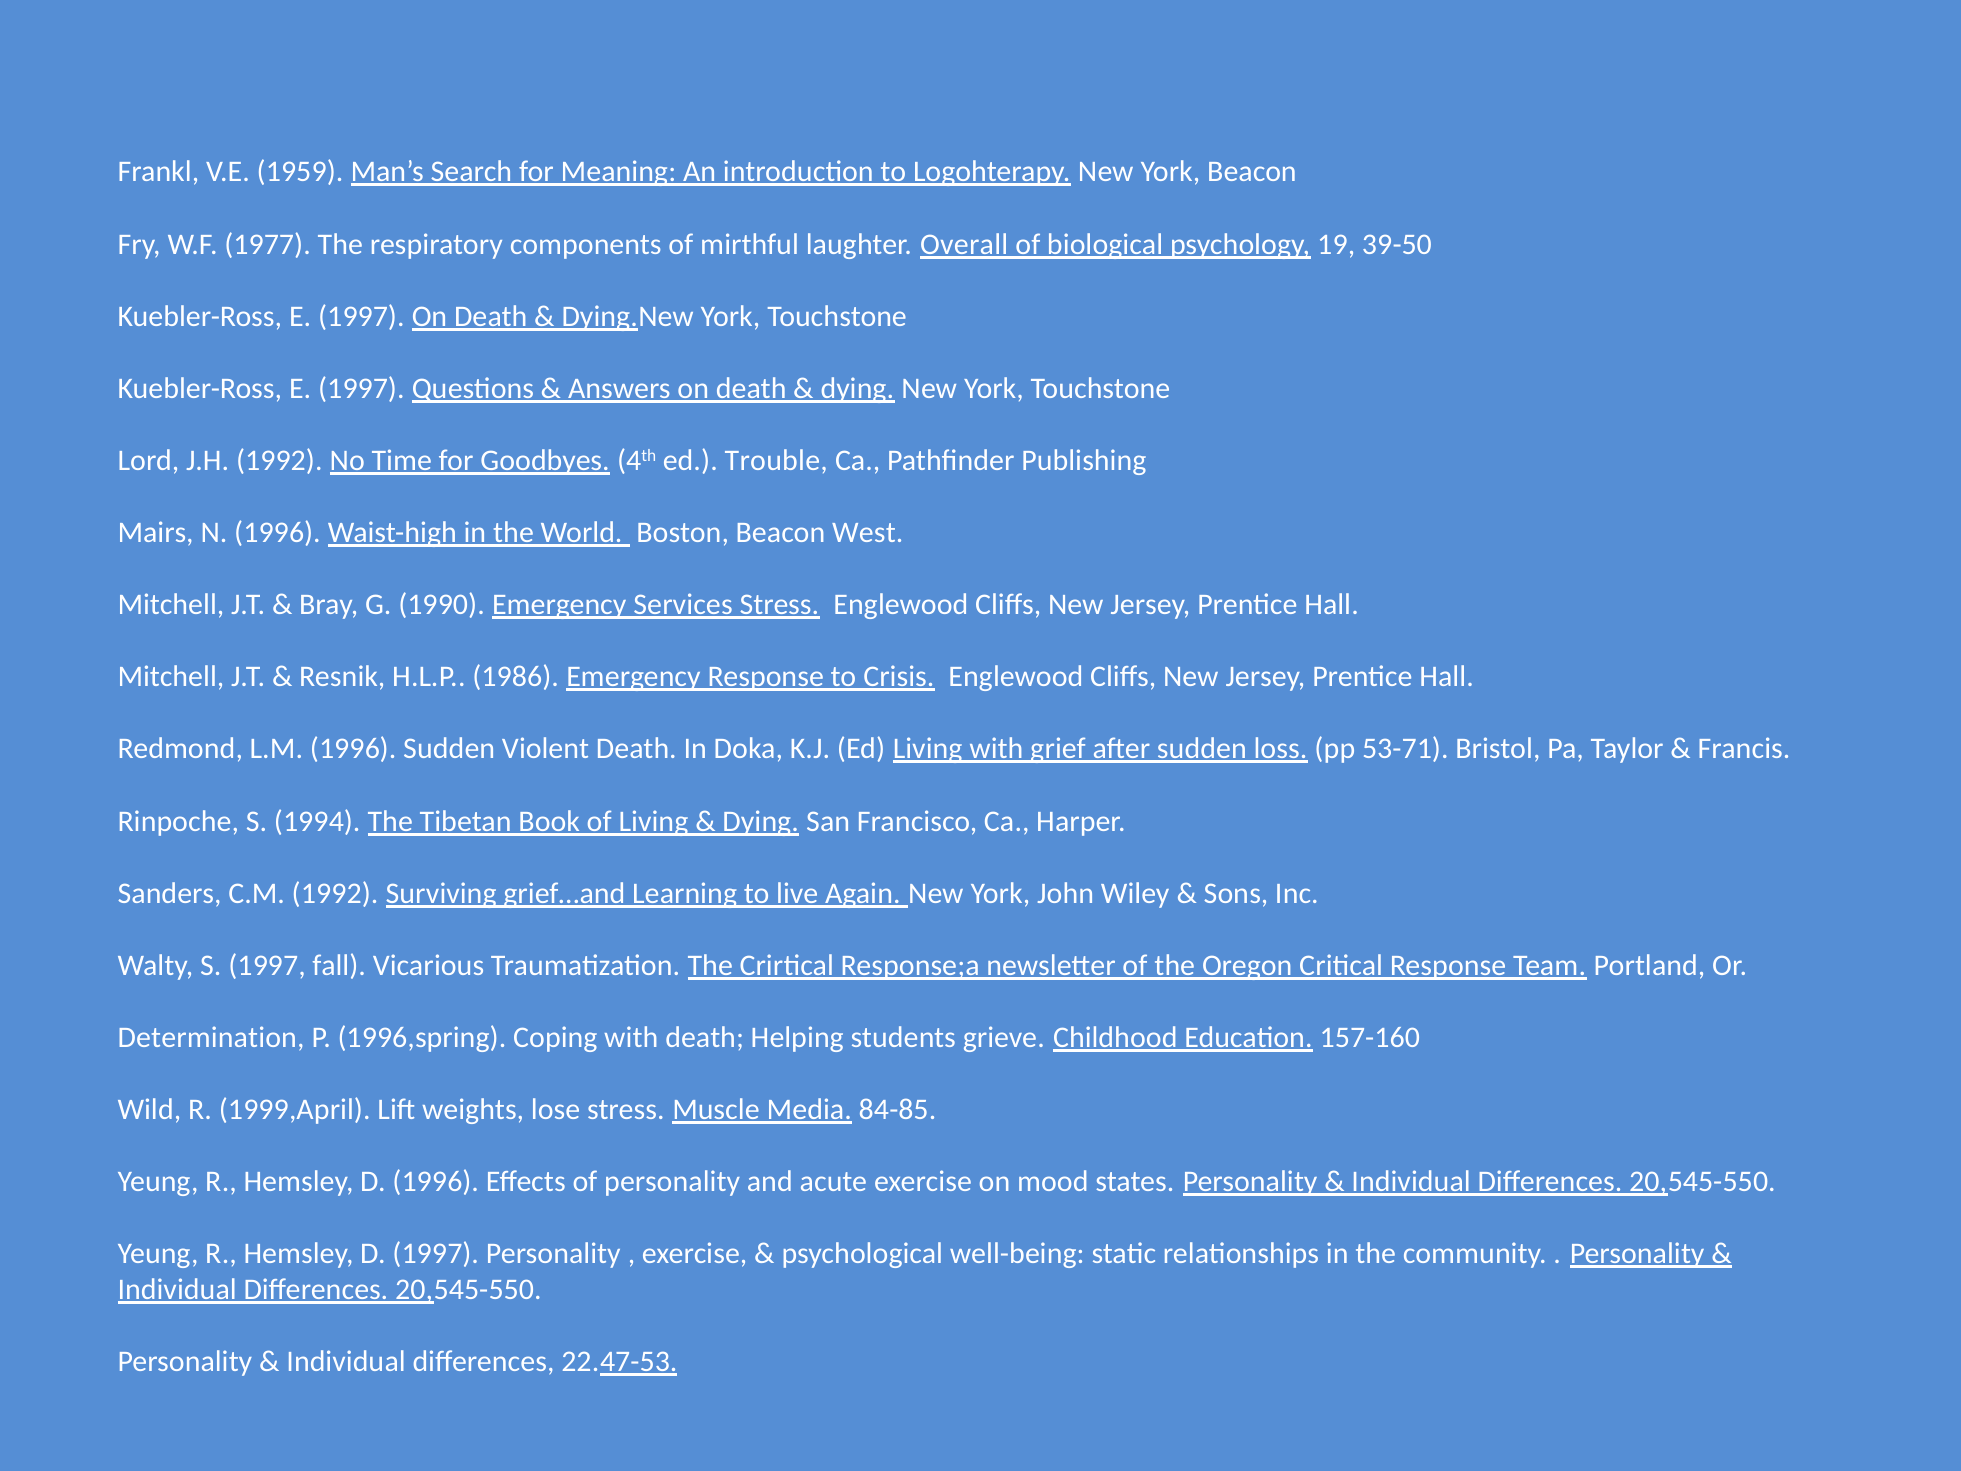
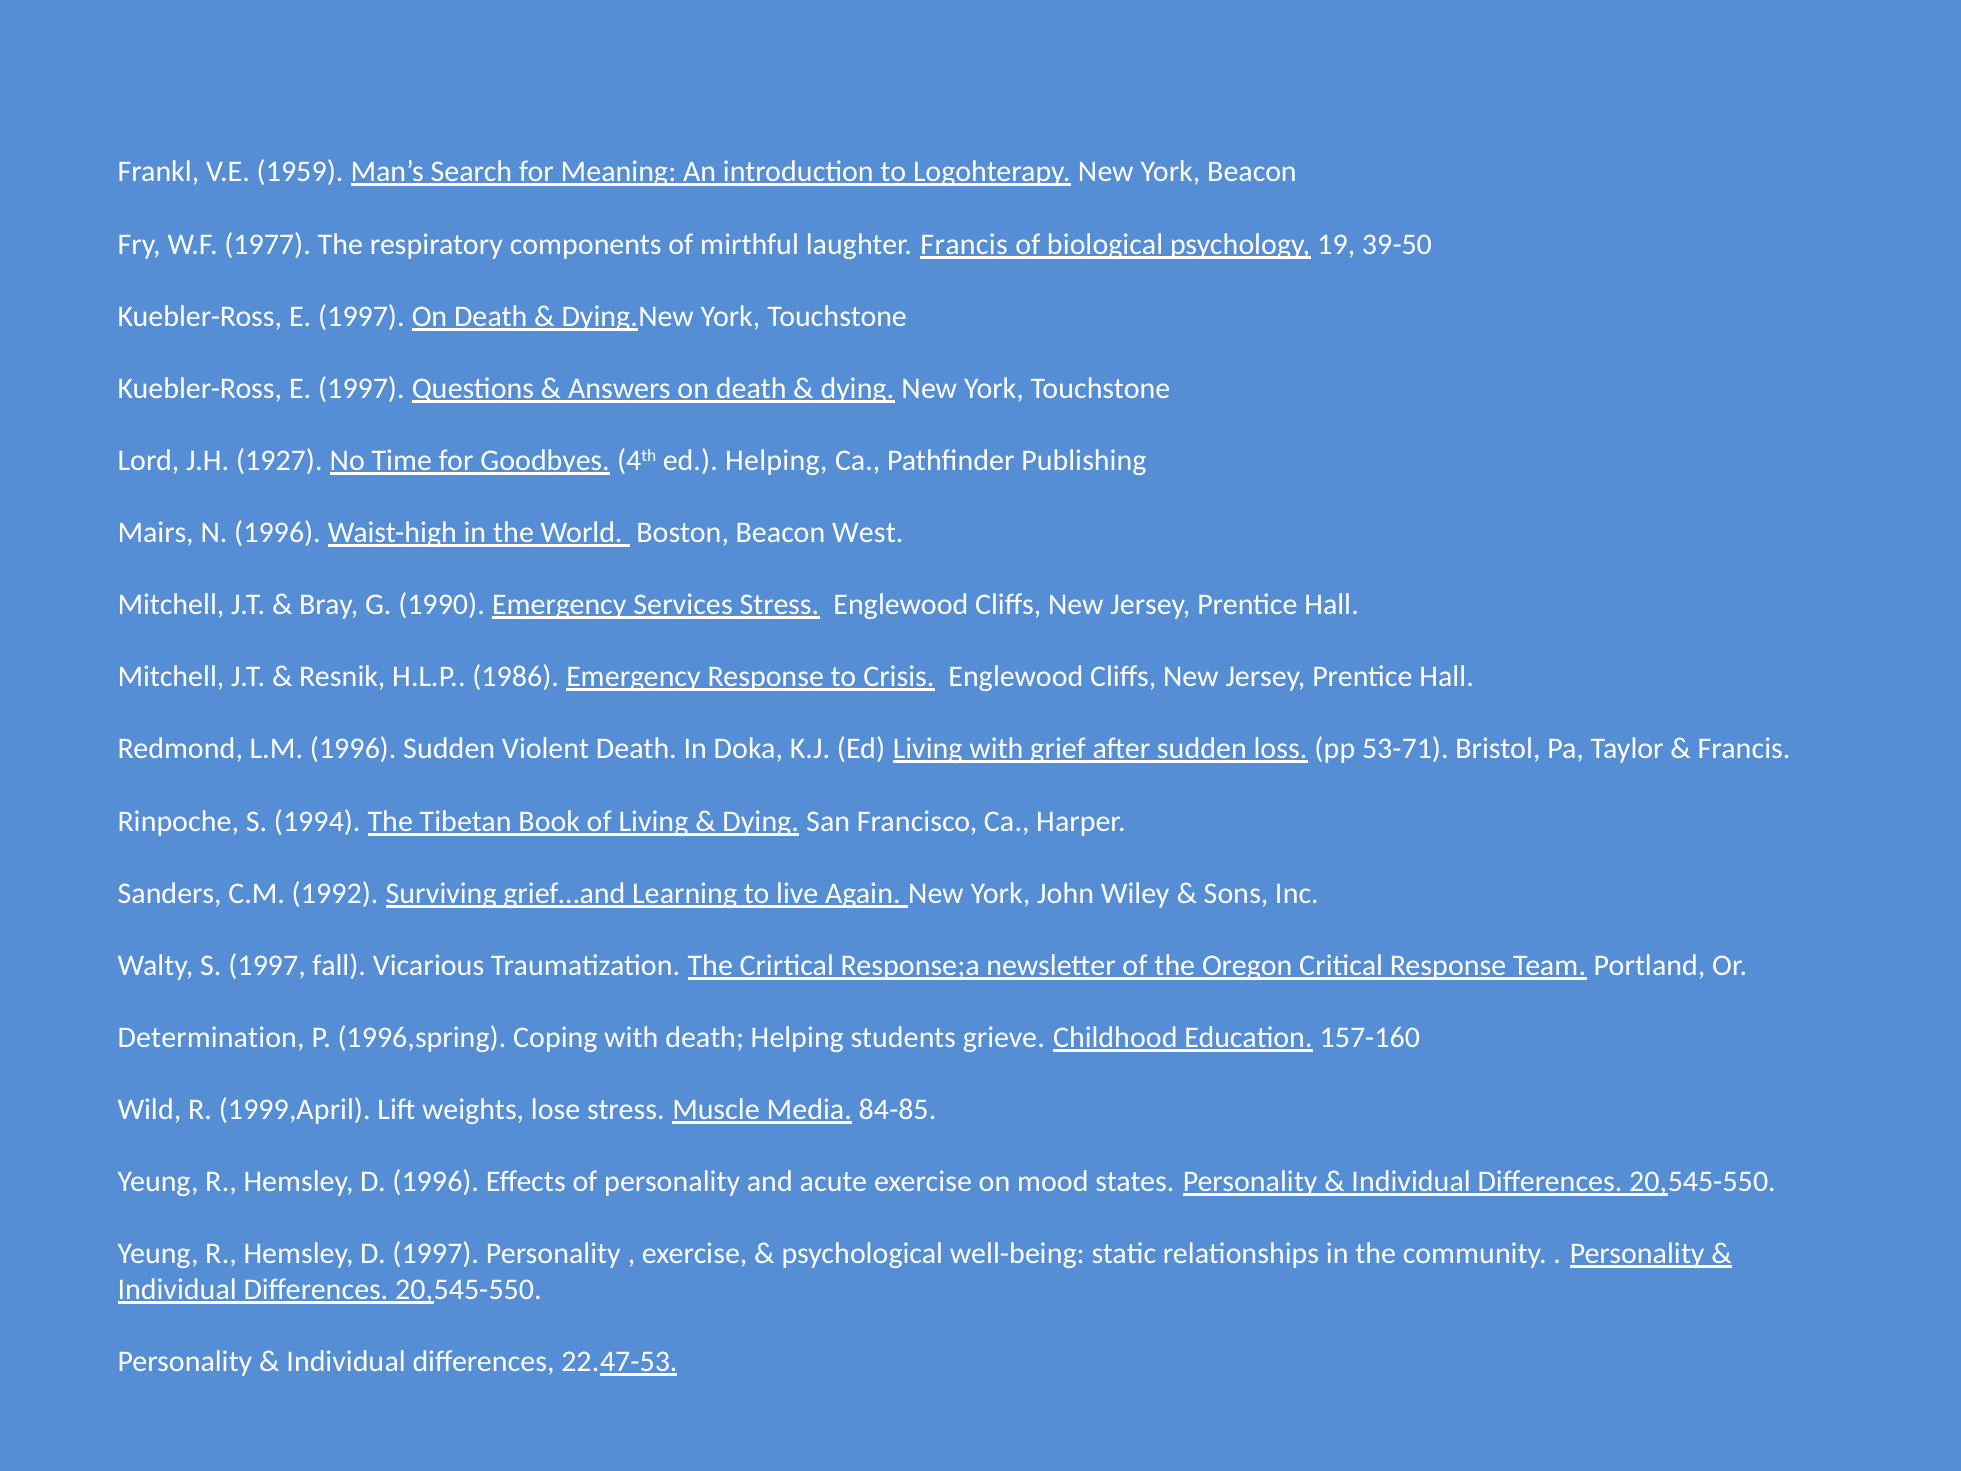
laughter Overall: Overall -> Francis (964, 244)
J.H 1992: 1992 -> 1927 (279, 460)
ed Trouble: Trouble -> Helping (776, 460)
